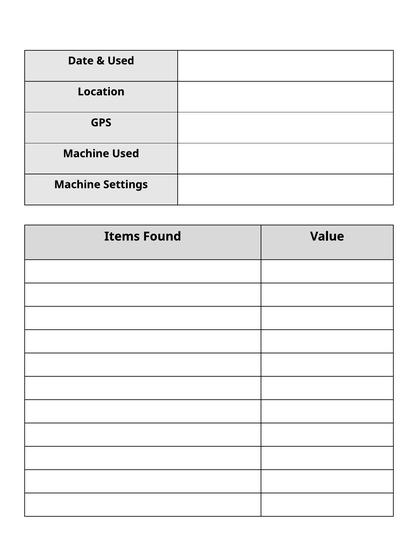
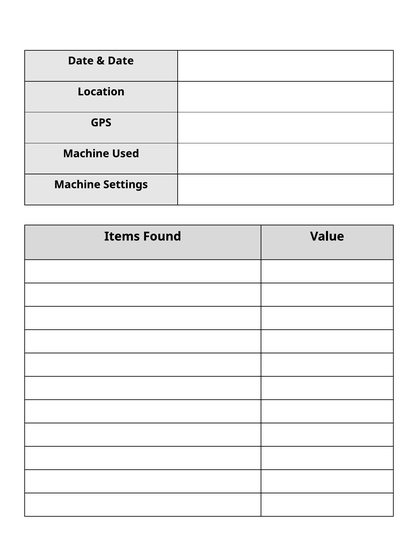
Used: Used -> Date (121, 61)
